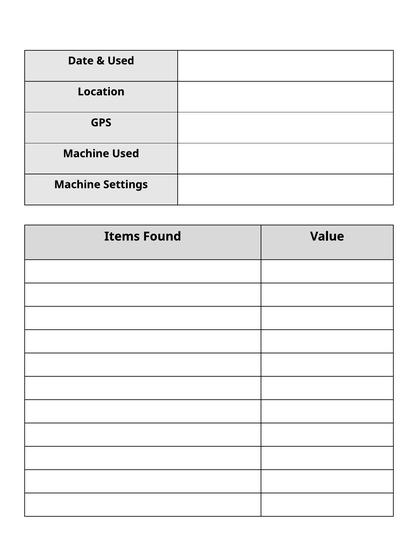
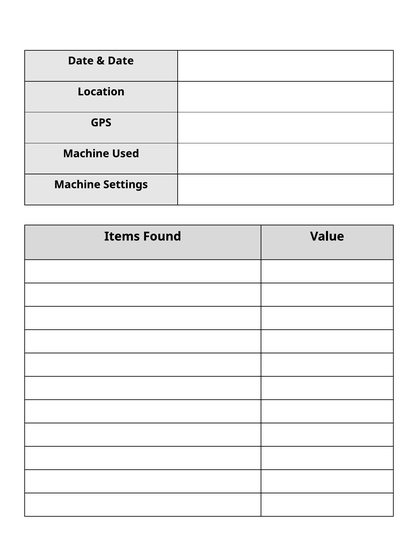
Used: Used -> Date (121, 61)
